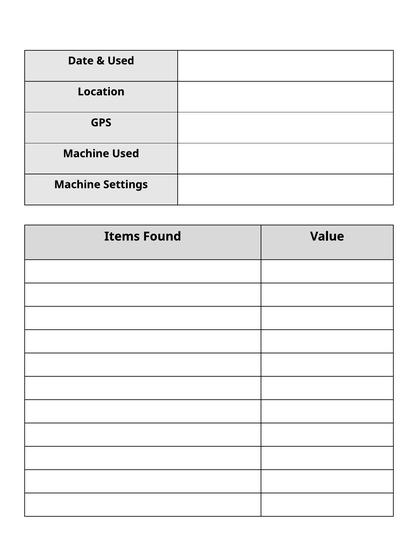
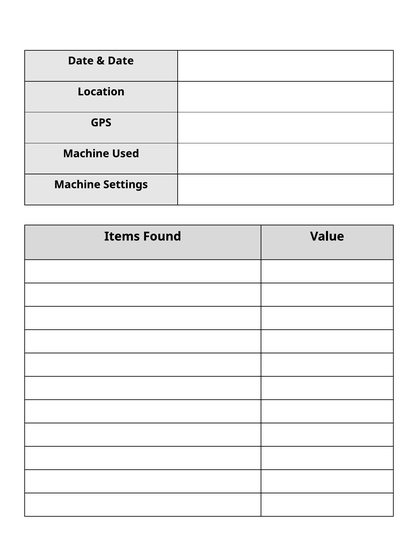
Used: Used -> Date (121, 61)
